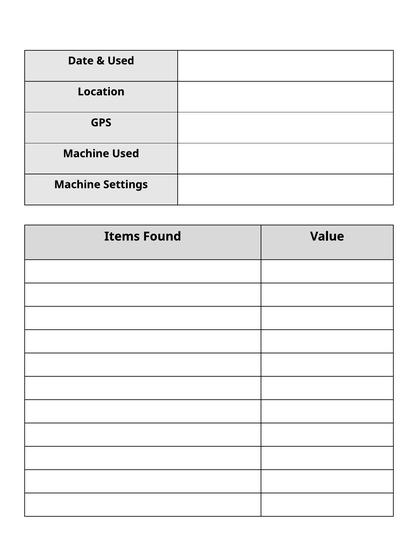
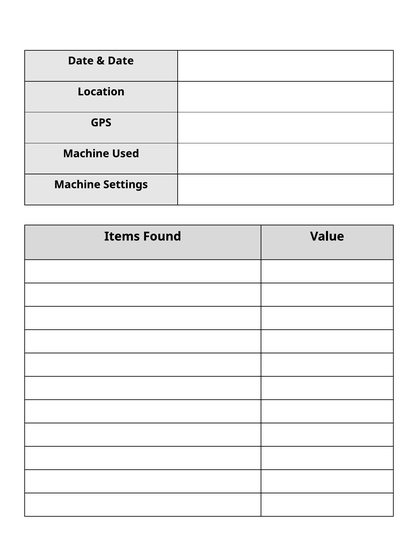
Used: Used -> Date (121, 61)
